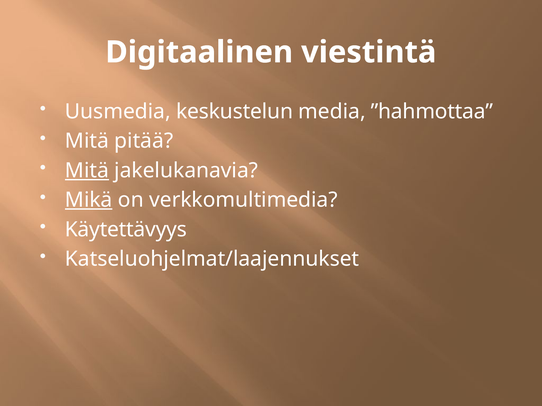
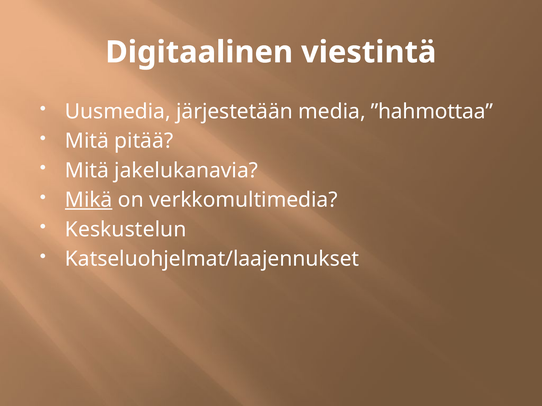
keskustelun: keskustelun -> järjestetään (235, 112)
Mitä underline: present -> none (87, 171)
Käytettävyys: Käytettävyys -> Keskustelun (126, 230)
